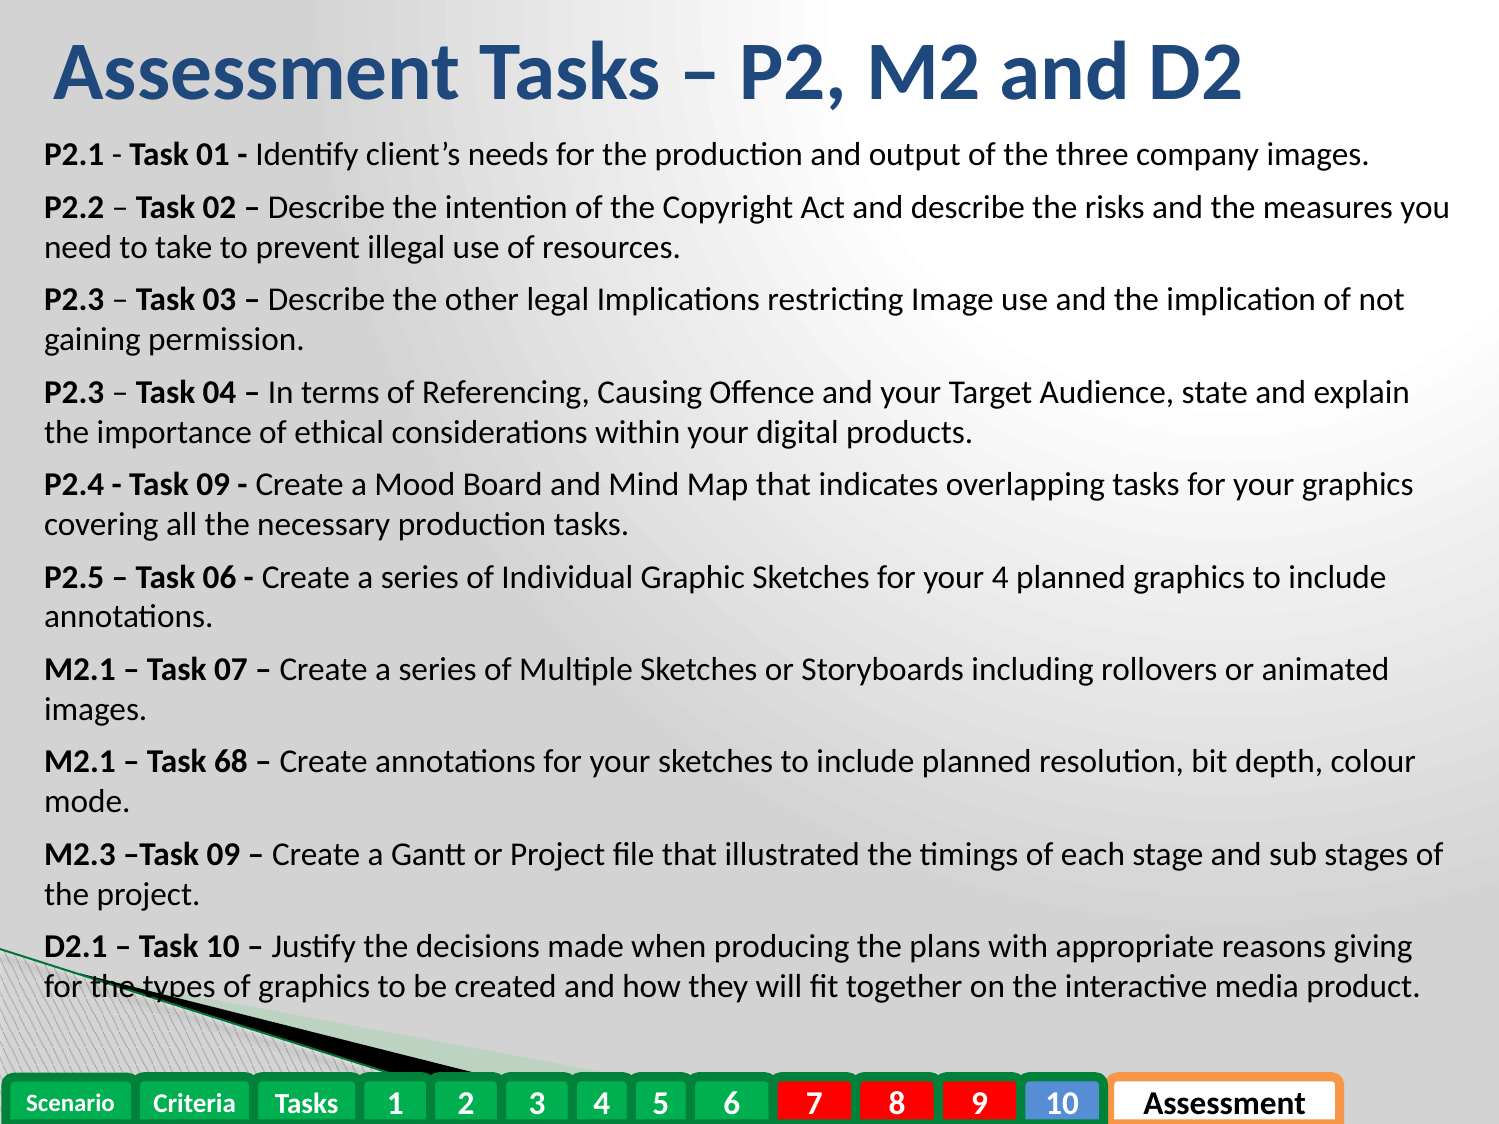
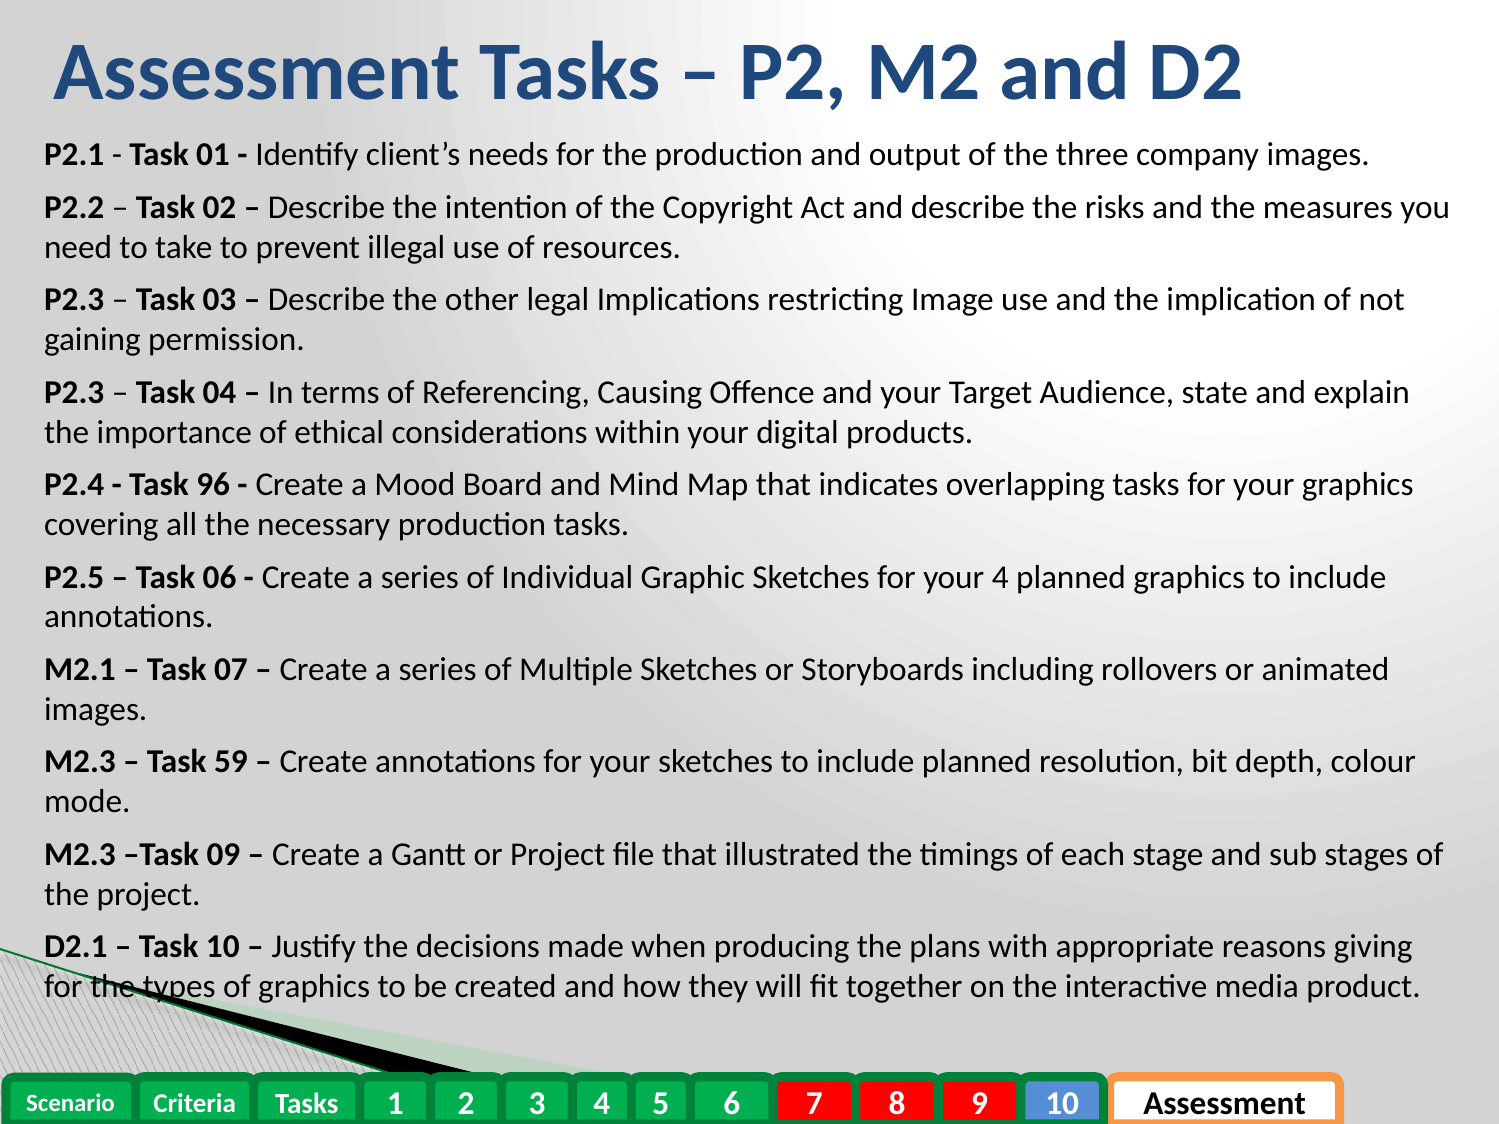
09: 09 -> 96 (213, 485)
M2.1: M2.1 -> M2.3 (80, 762)
68: 68 -> 59 (231, 762)
